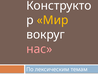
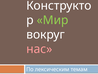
Мир colour: yellow -> light green (52, 20)
